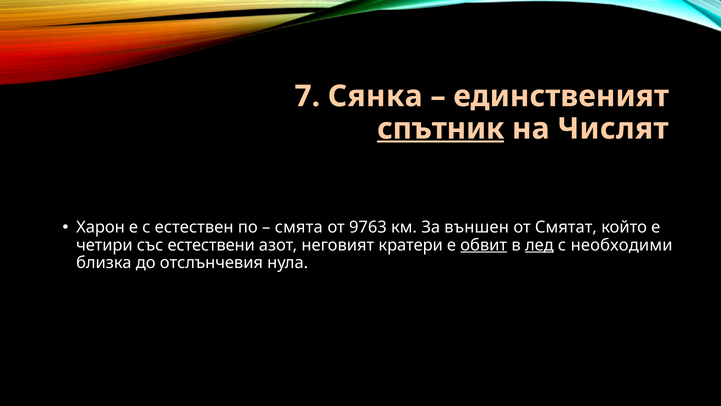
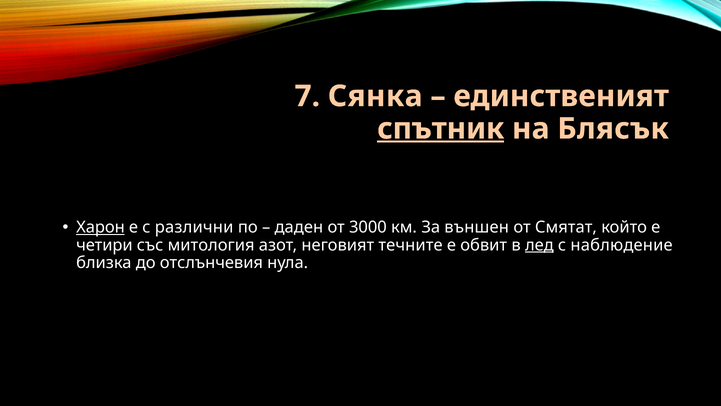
Числят: Числят -> Блясък (613, 129)
Харон underline: none -> present (100, 227)
естествен: естествен -> различни (194, 227)
смята: смята -> даден (299, 227)
9763: 9763 -> 3000 (368, 227)
естествени: естествени -> митология (211, 245)
кратери: кратери -> течните (411, 245)
обвит underline: present -> none (484, 245)
необходими: необходими -> наблюдение (622, 245)
